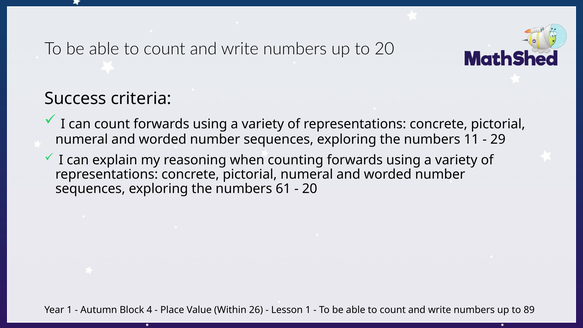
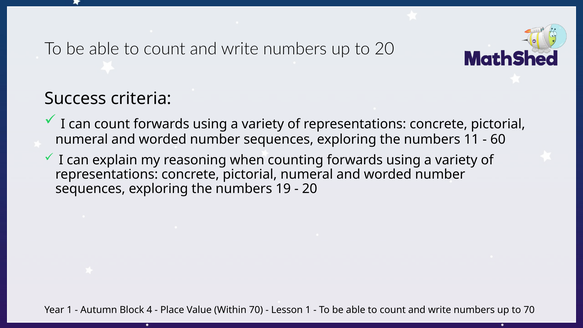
29: 29 -> 60 (498, 139)
61: 61 -> 19 (283, 189)
Within 26: 26 -> 70 (256, 310)
to 89: 89 -> 70 (529, 310)
